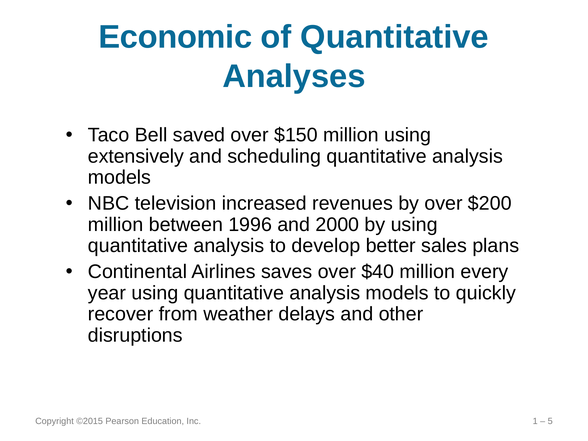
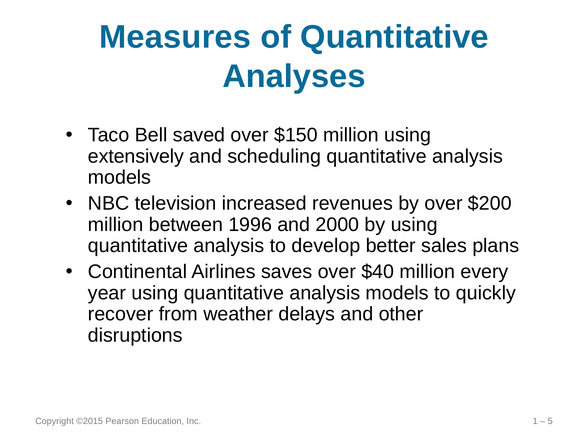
Economic: Economic -> Measures (175, 37)
